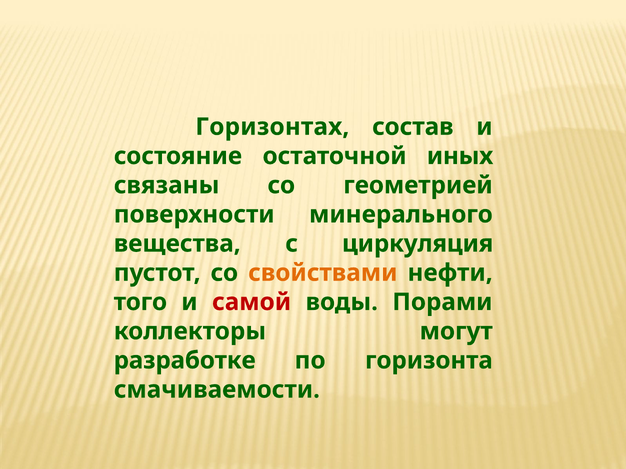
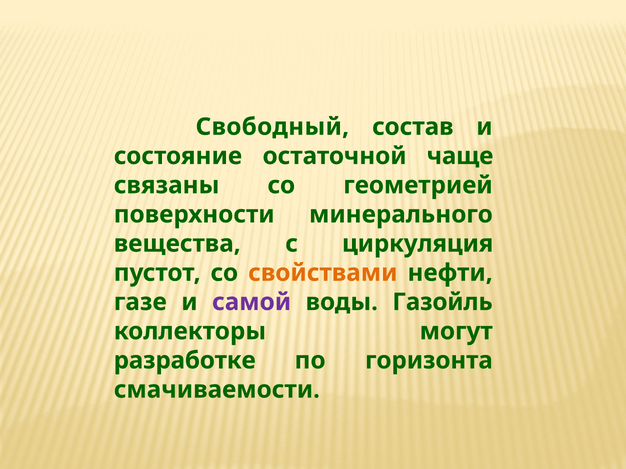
Горизонтах: Горизонтах -> Свободный (272, 127)
иных: иных -> чаще (460, 156)
того: того -> газе (140, 302)
самой colour: red -> purple (252, 302)
Порами: Порами -> Газойль (443, 302)
